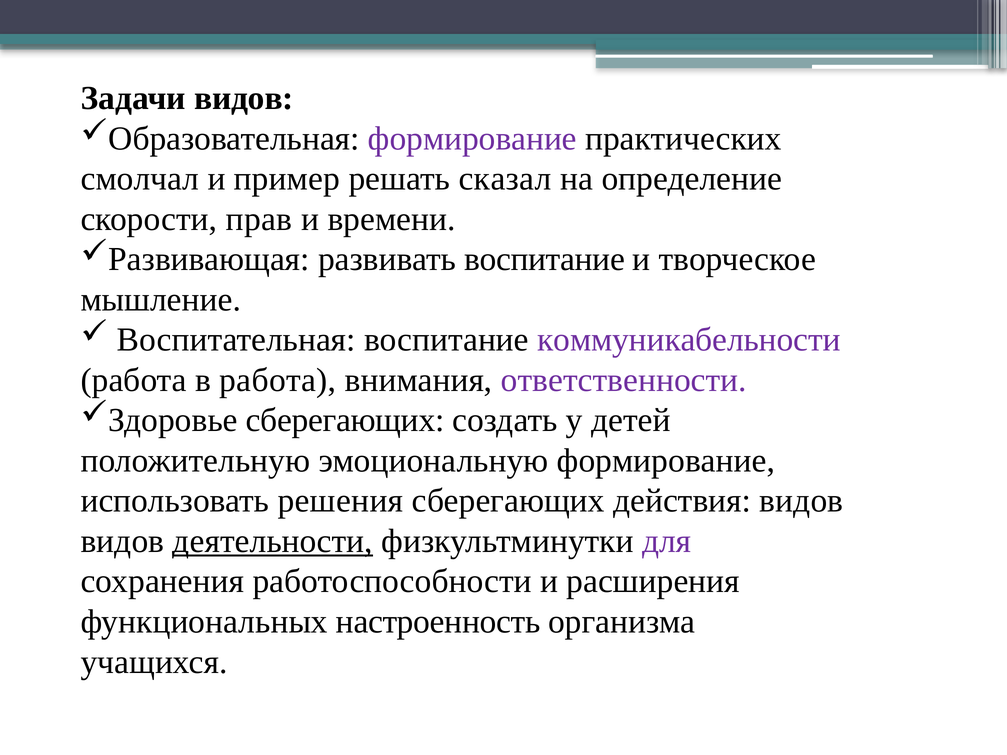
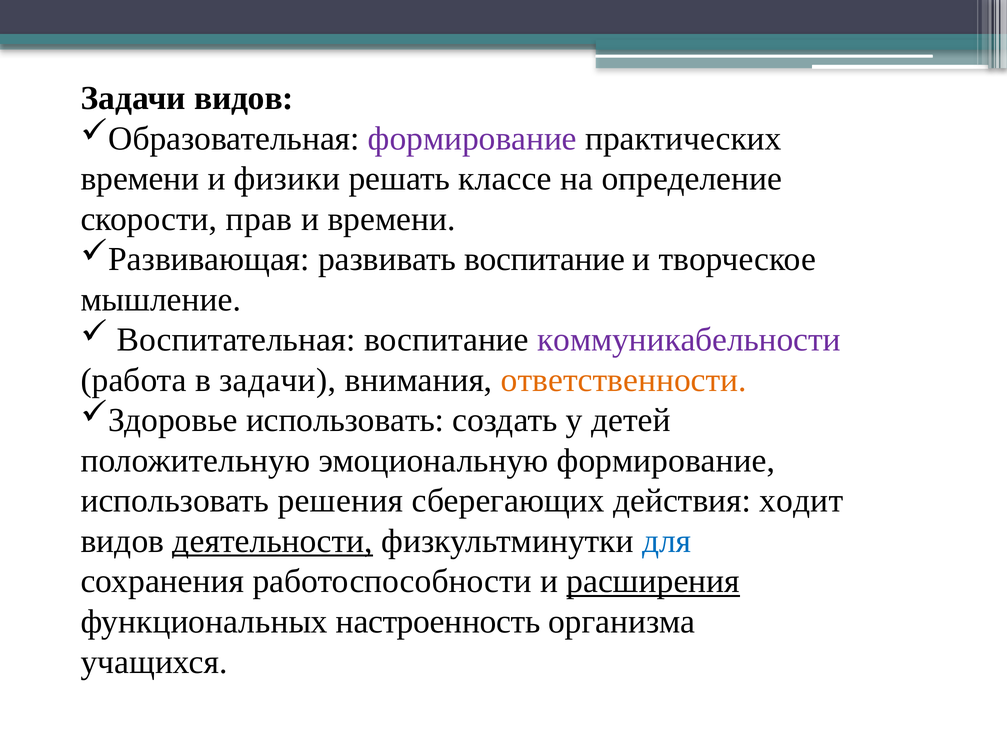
смолчал: смолчал -> времени (140, 179)
пример: пример -> физики (287, 179)
сказал: сказал -> классе (505, 179)
в работа: работа -> задачи (278, 380)
ответственности colour: purple -> orange (624, 380)
сберегающих: сберегающих -> использовать (345, 420)
действия видов: видов -> ходит (801, 501)
для colour: purple -> blue (667, 541)
расширения underline: none -> present (653, 582)
